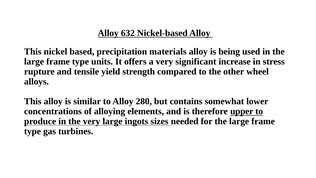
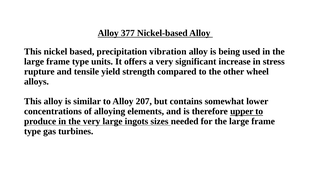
632: 632 -> 377 (128, 33)
materials: materials -> vibration (168, 52)
280: 280 -> 207 (144, 101)
